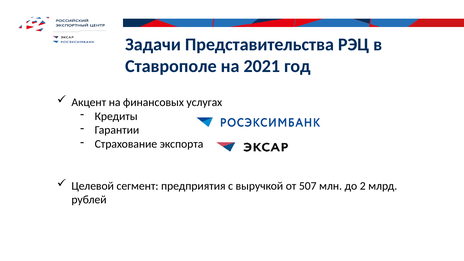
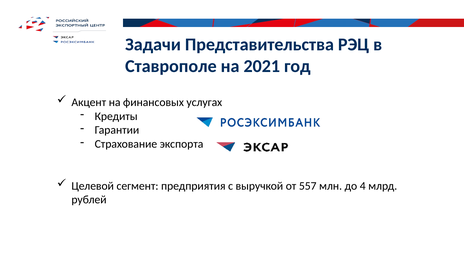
507: 507 -> 557 (308, 186)
2: 2 -> 4 (363, 186)
